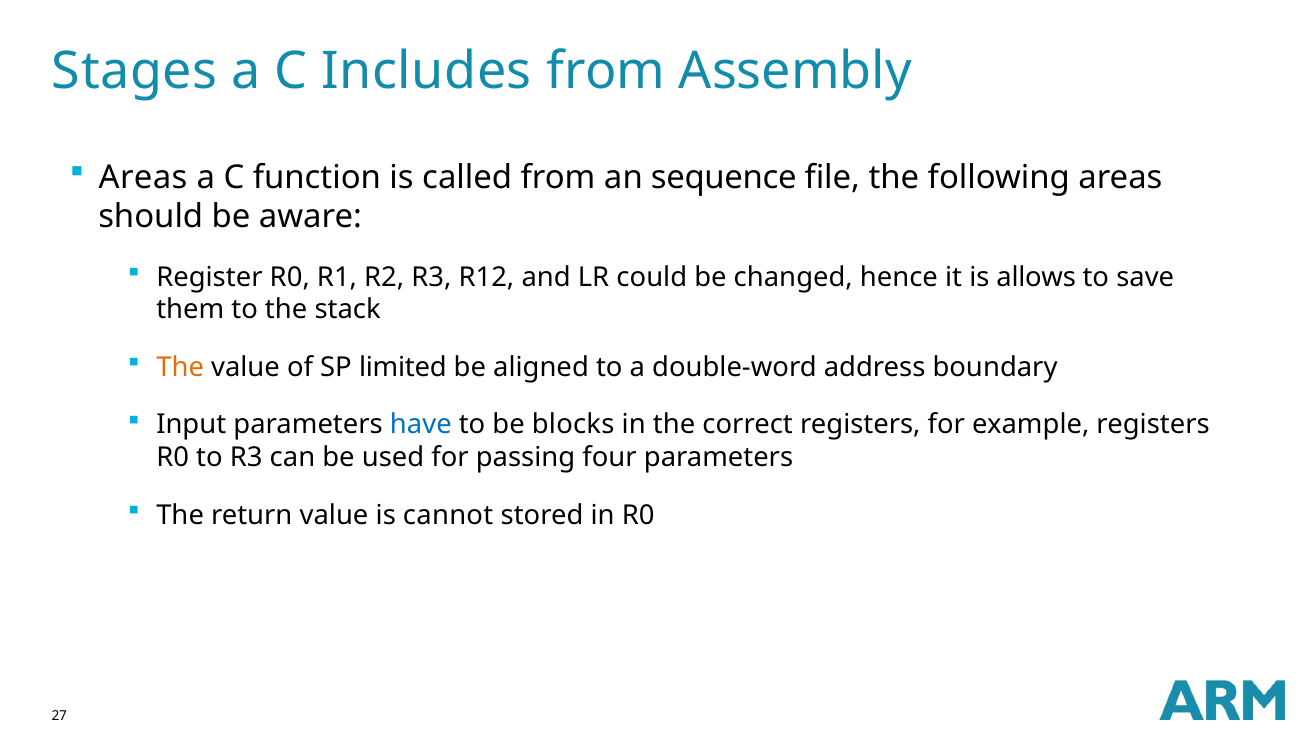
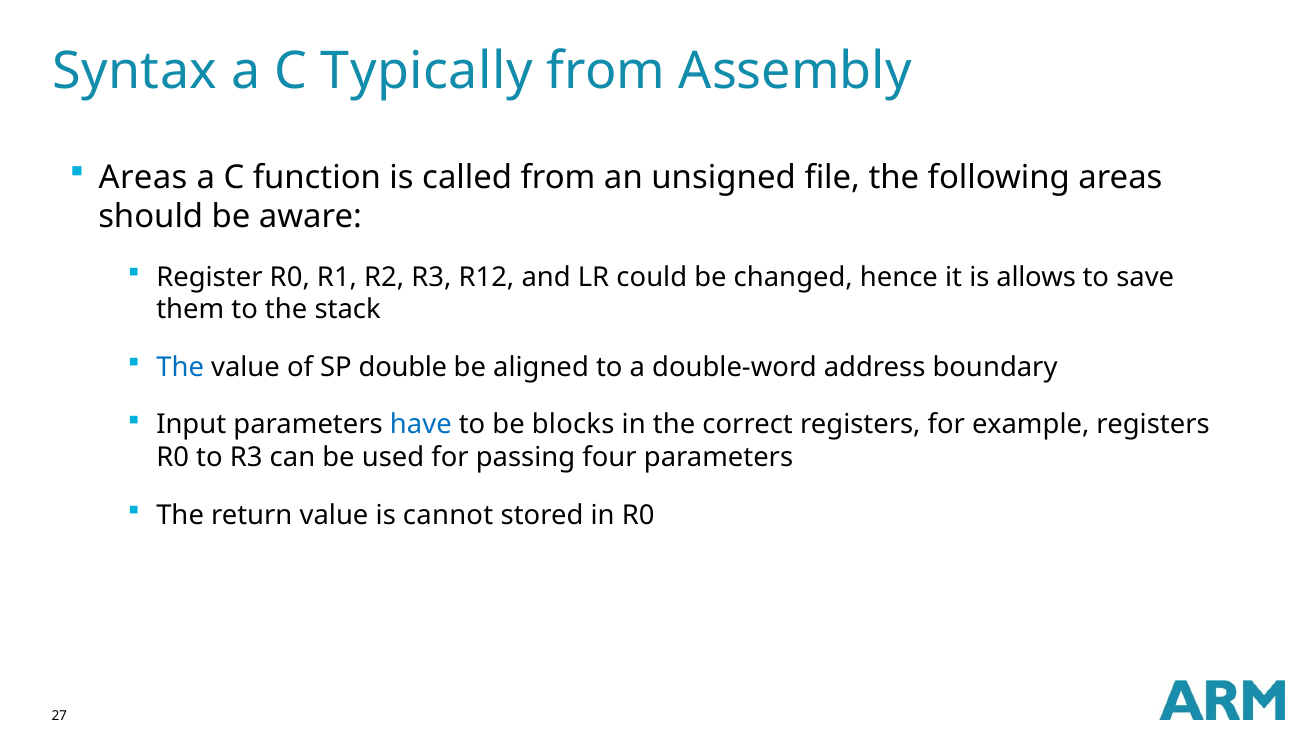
Stages: Stages -> Syntax (135, 71)
Includes: Includes -> Typically (427, 71)
sequence: sequence -> unsigned (724, 177)
The colour: orange -> blue (180, 368)
limited: limited -> double (403, 368)
